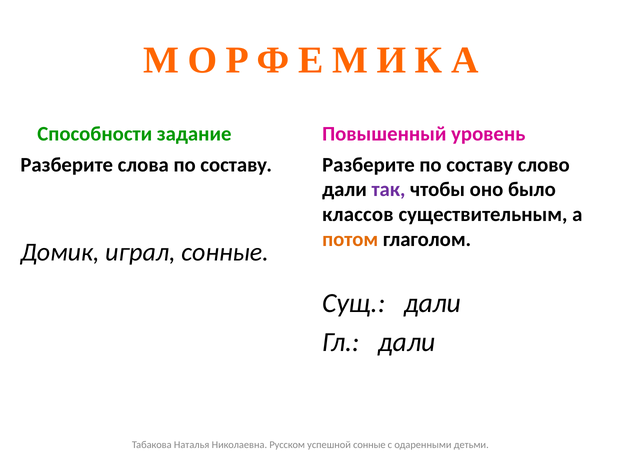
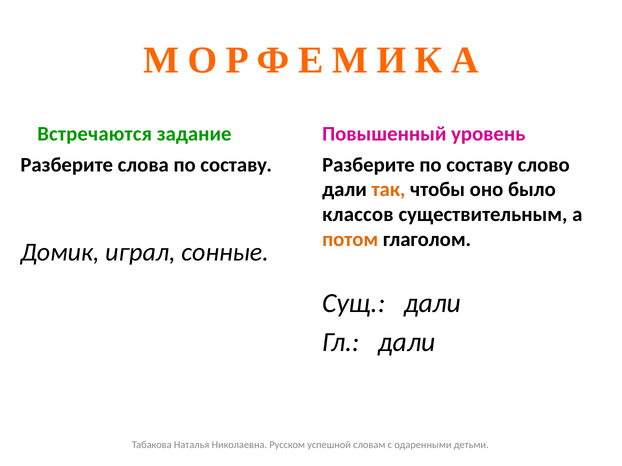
Способности: Способности -> Встречаются (95, 134)
так colour: purple -> orange (388, 190)
успешной сонные: сонные -> словам (369, 445)
